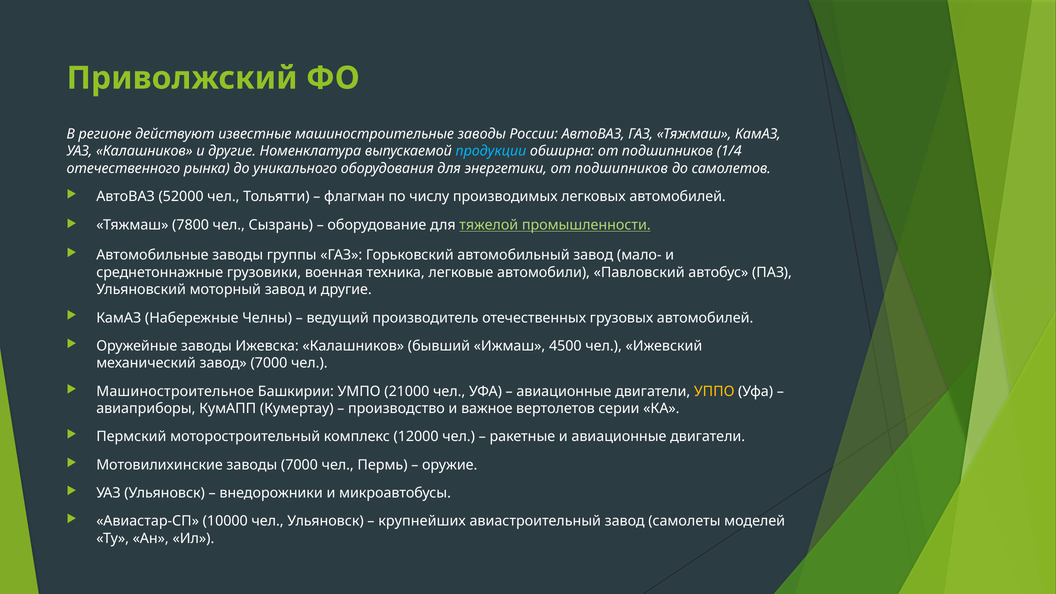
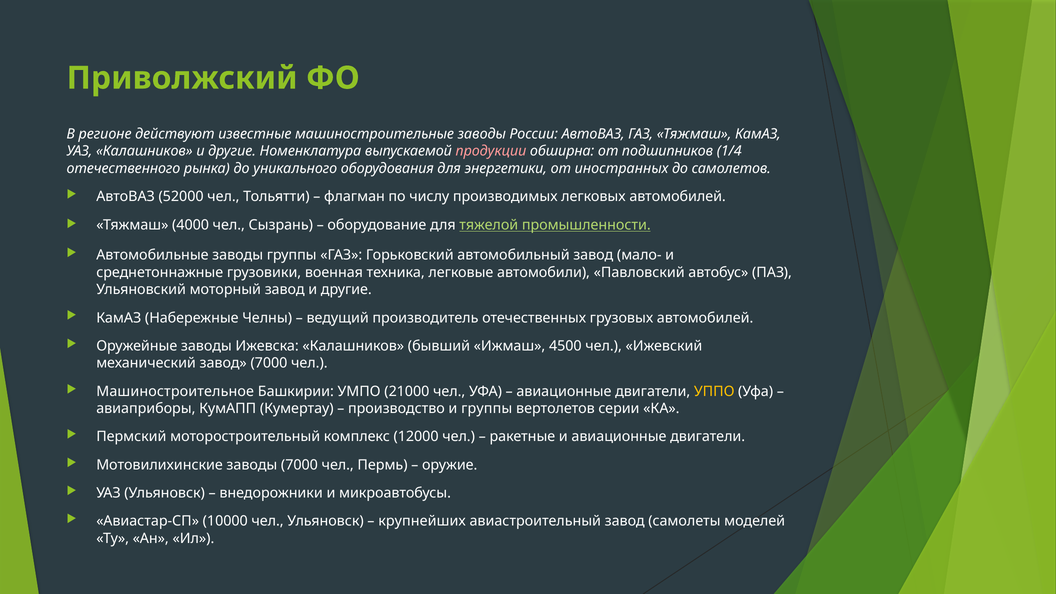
продукции colour: light blue -> pink (491, 151)
энергетики от подшипников: подшипников -> иностранных (622, 168)
7800: 7800 -> 4000 (191, 225)
и важное: важное -> группы (487, 409)
